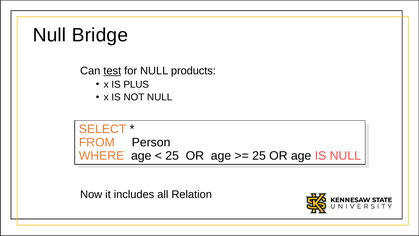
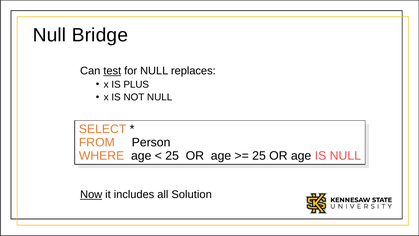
products: products -> replaces (193, 71)
Now underline: none -> present (91, 194)
Relation: Relation -> Solution (192, 194)
